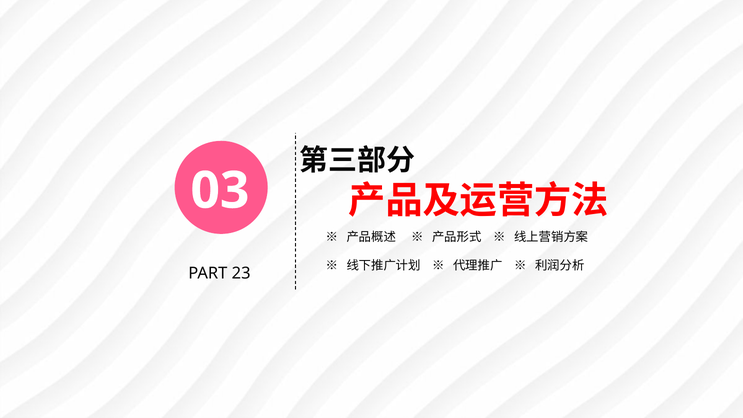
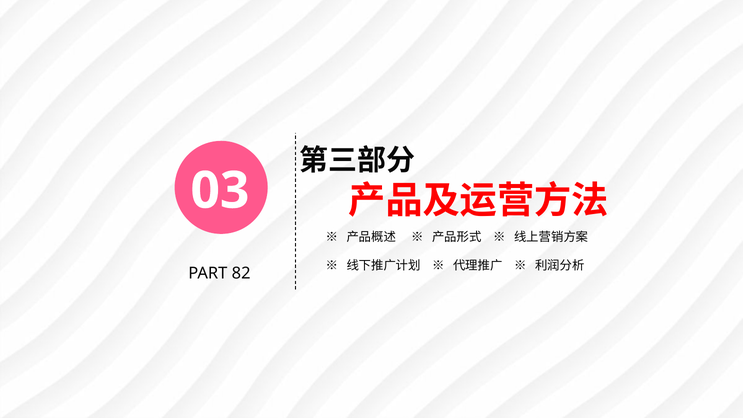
23: 23 -> 82 (241, 273)
